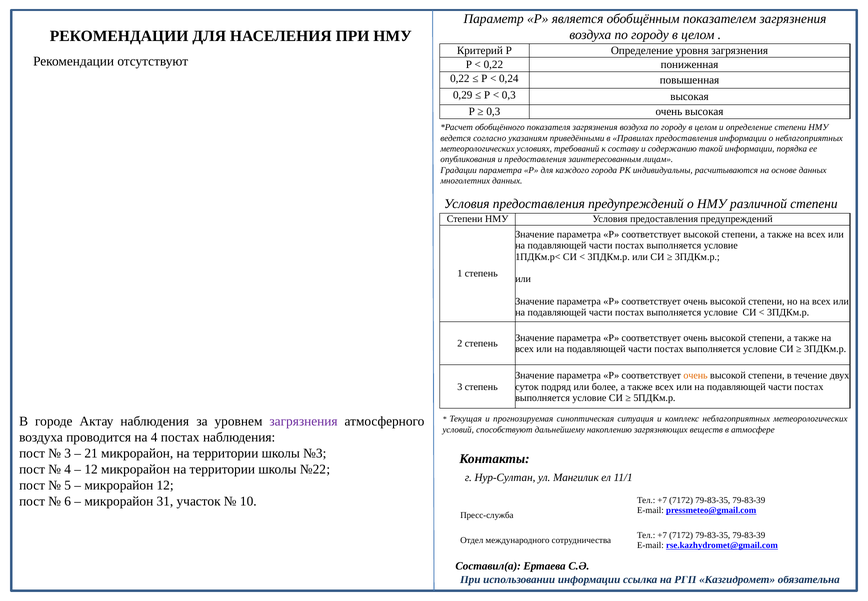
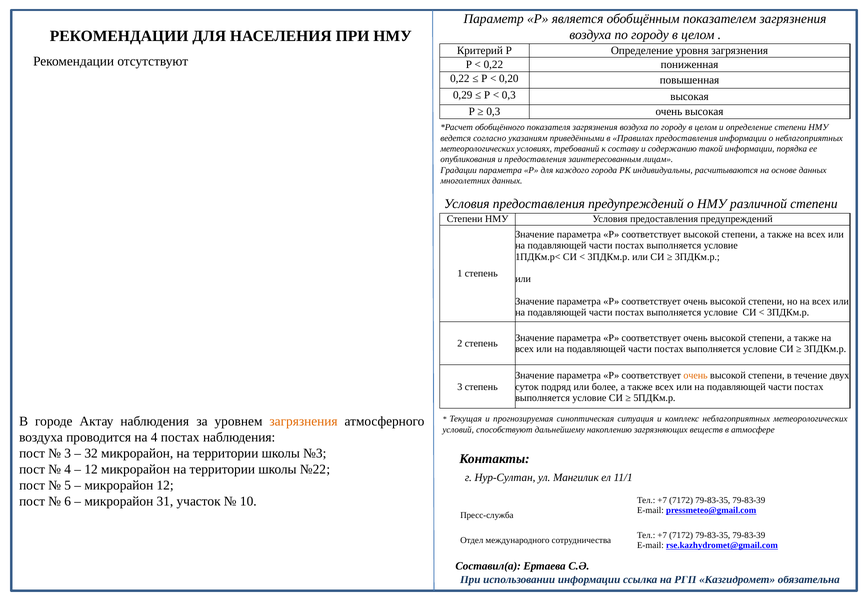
0,24: 0,24 -> 0,20 (509, 79)
загрязнения colour: purple -> orange (304, 421)
21: 21 -> 32 (91, 453)
